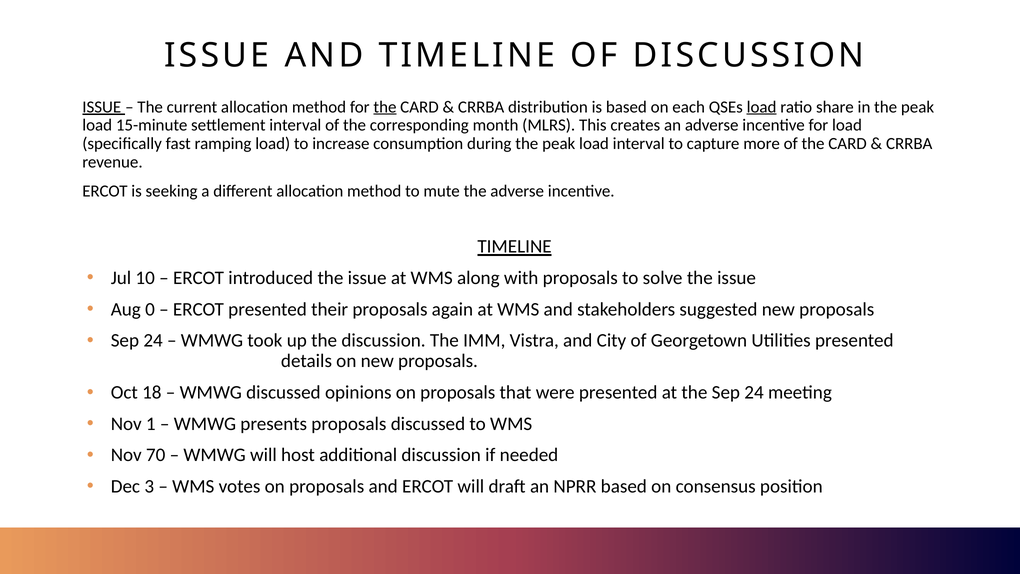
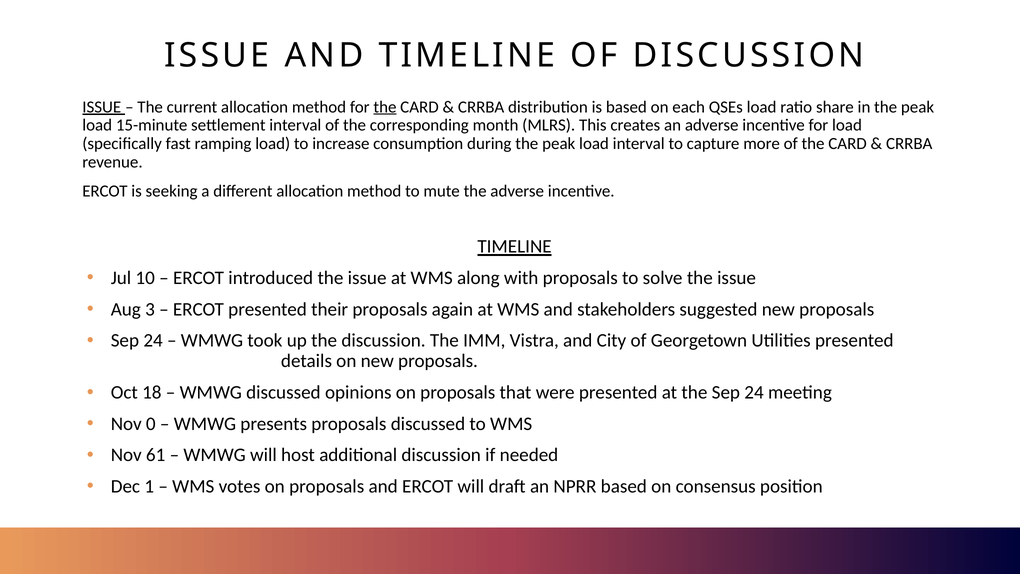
load underline: present -> none (762, 107)
0: 0 -> 3 (150, 309)
1: 1 -> 0 (151, 424)
70: 70 -> 61 (156, 455)
3: 3 -> 1 (149, 486)
